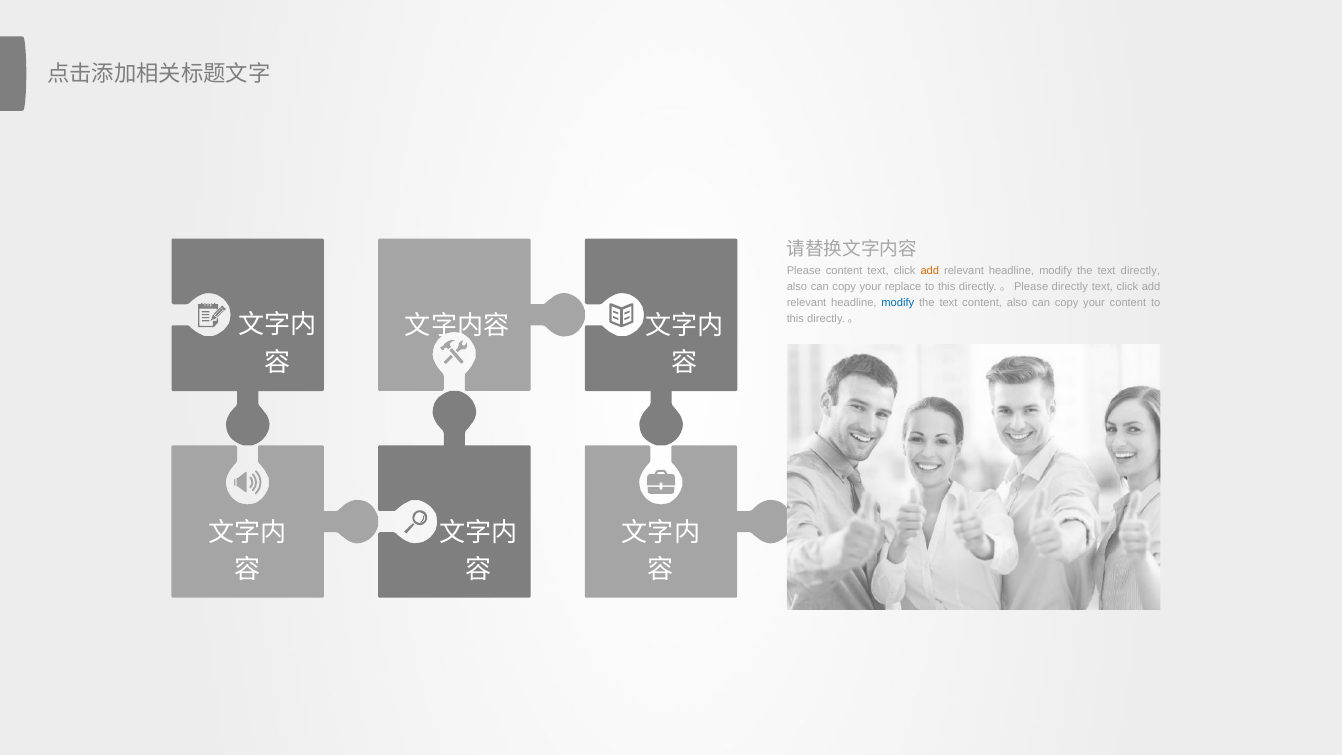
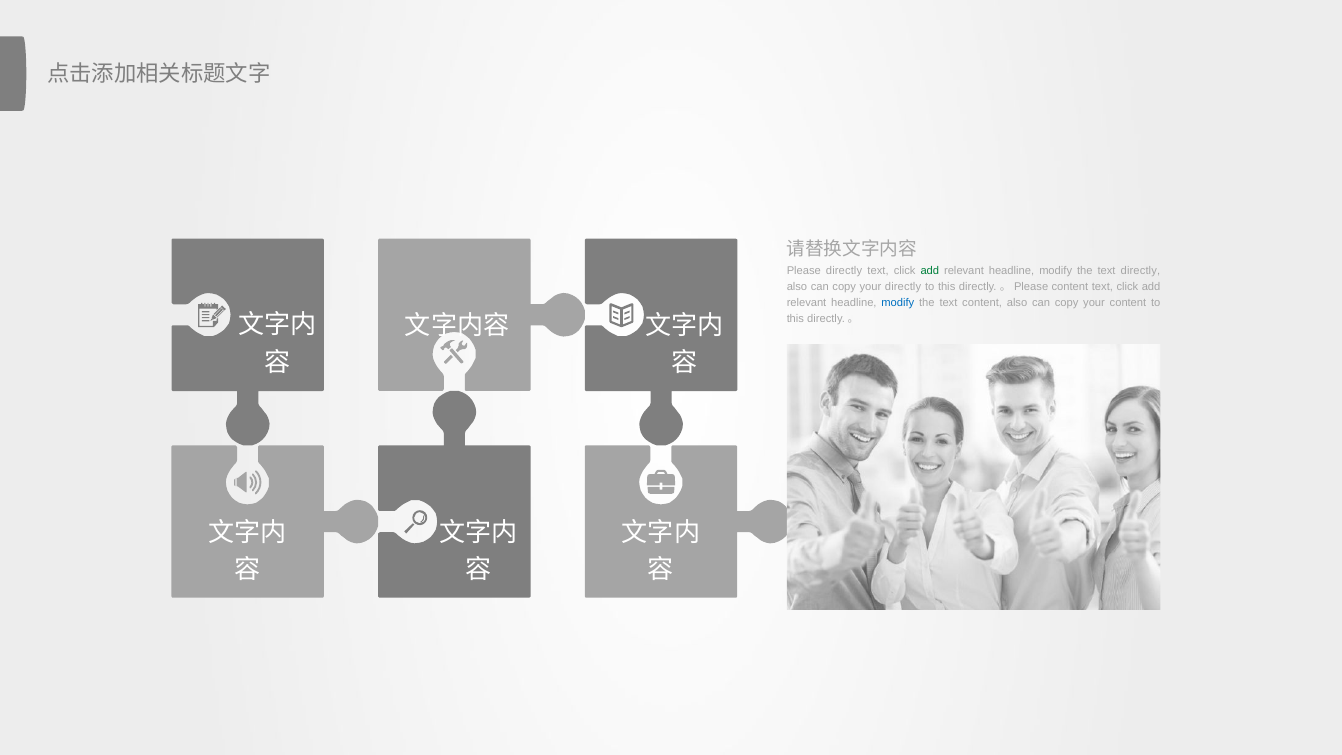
Please content: content -> directly (844, 271)
add colour: orange -> green (930, 271)
your replace: replace -> directly (903, 287)
Please directly: directly -> content (1070, 287)
